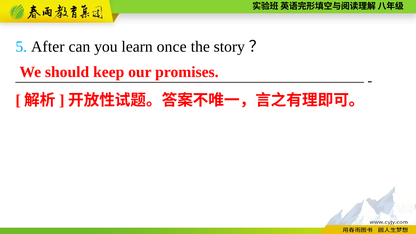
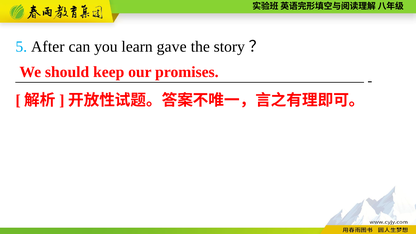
once: once -> gave (172, 47)
